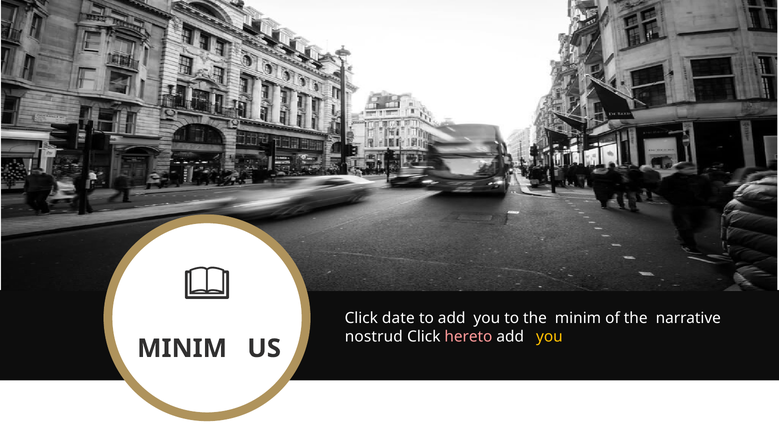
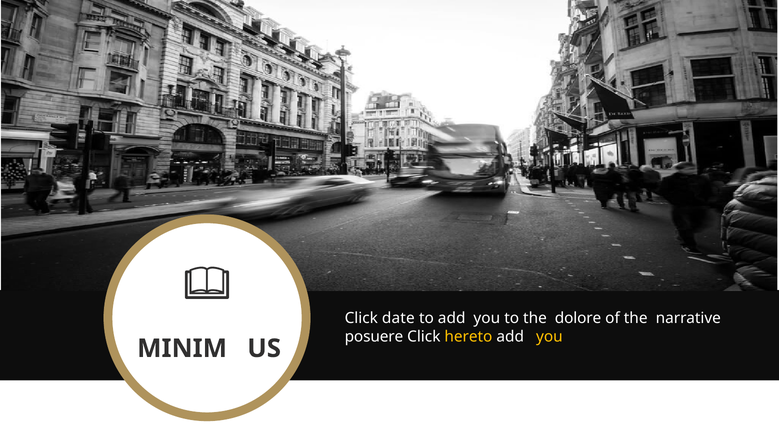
the minim: minim -> dolore (578, 318)
nostrud: nostrud -> posuere (374, 337)
hereto colour: pink -> yellow (468, 337)
